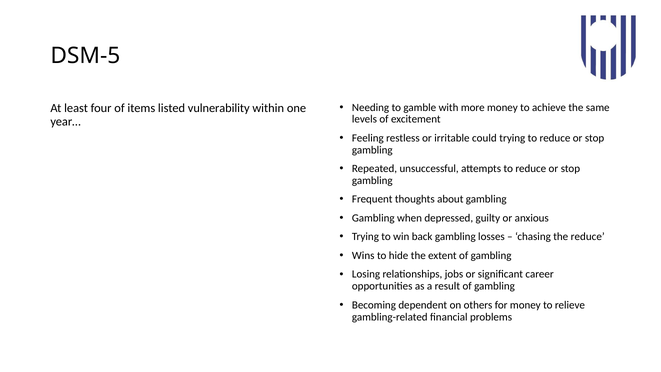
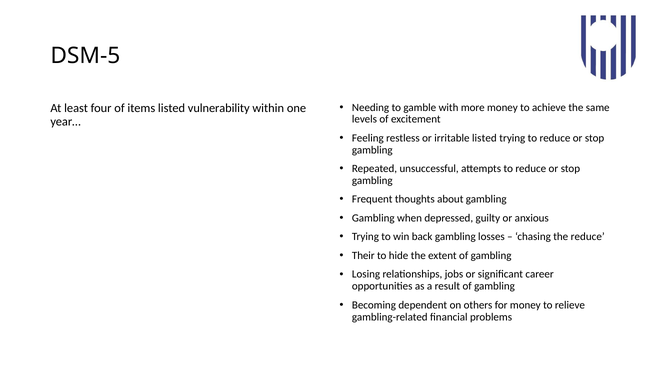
irritable could: could -> listed (484, 138)
Wins: Wins -> Their (363, 255)
